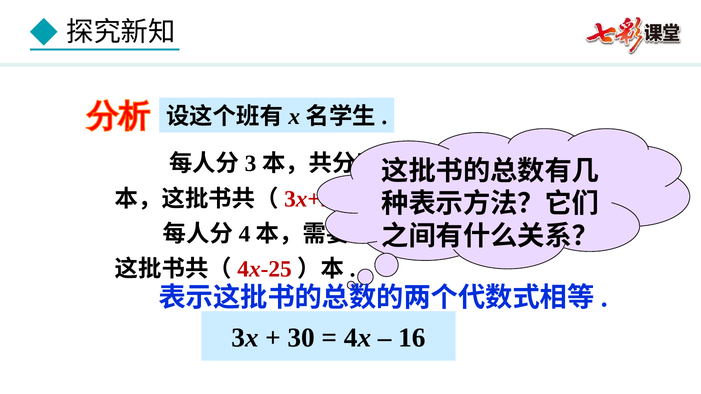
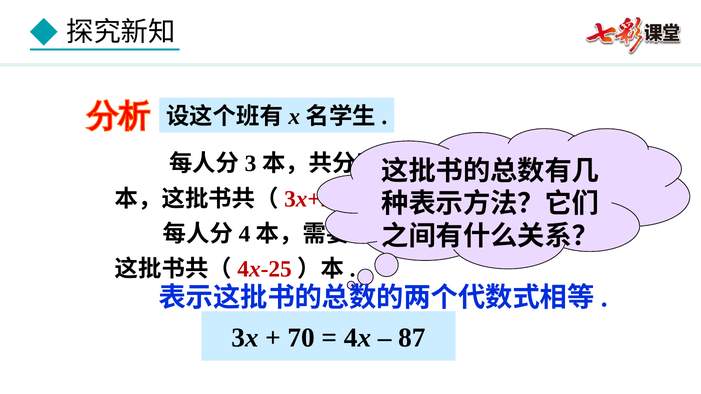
30: 30 -> 70 (301, 338)
16: 16 -> 87 (412, 338)
